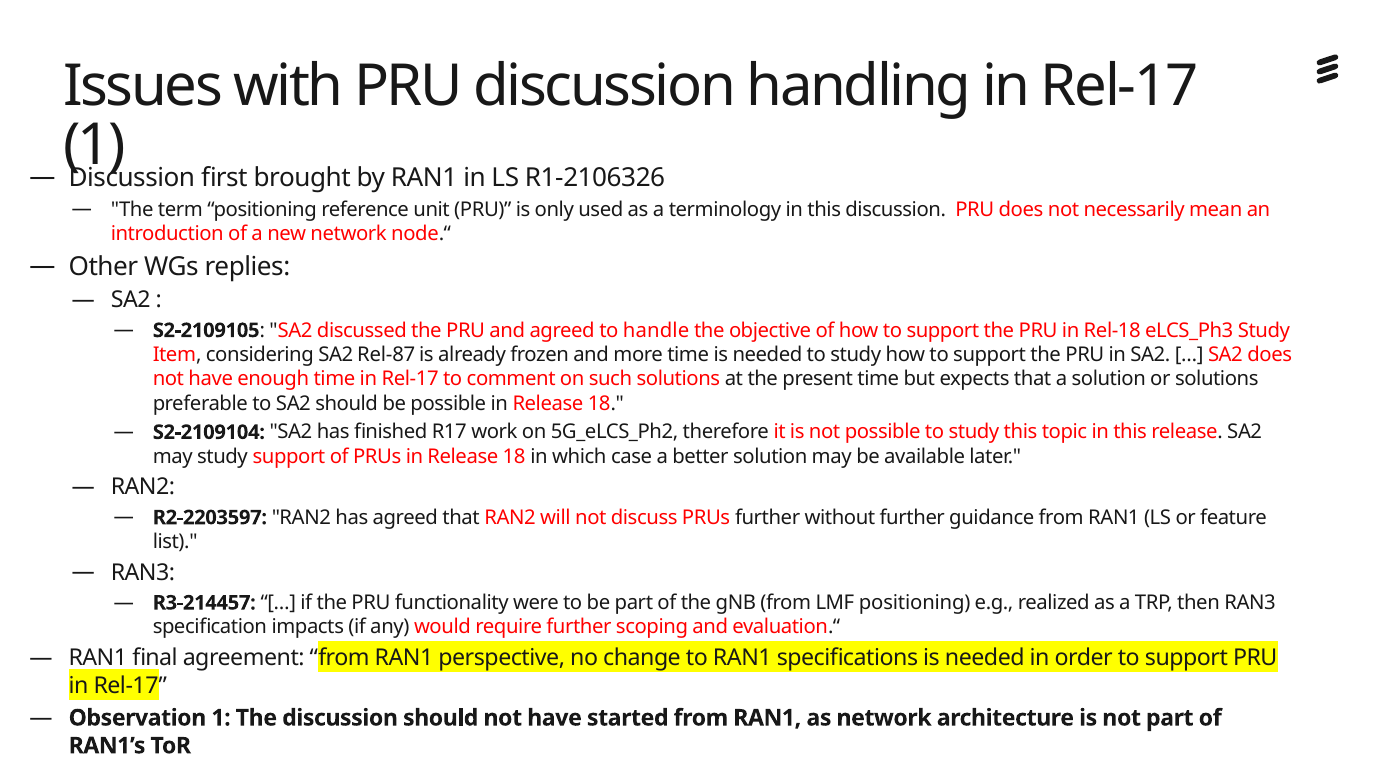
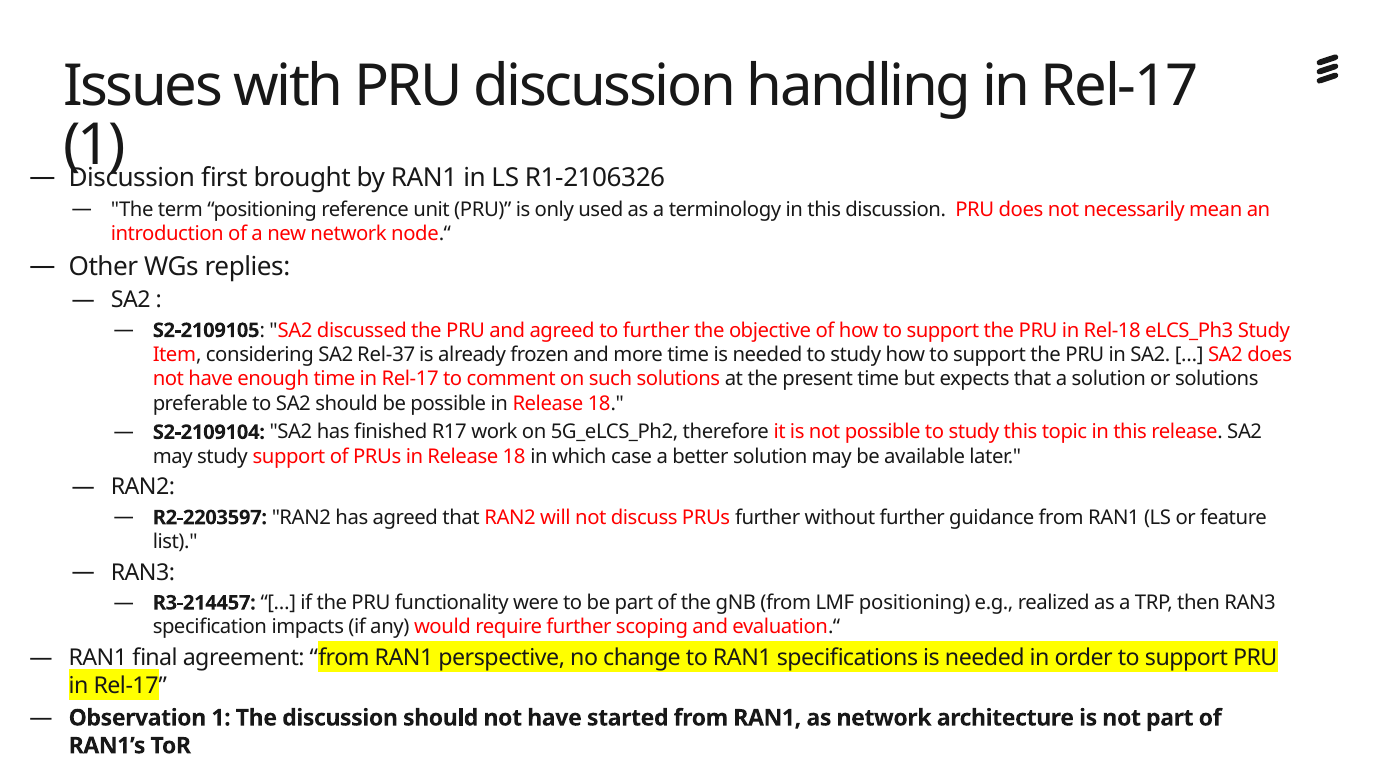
to handle: handle -> further (656, 331)
Rel-87: Rel-87 -> Rel-37 (386, 355)
